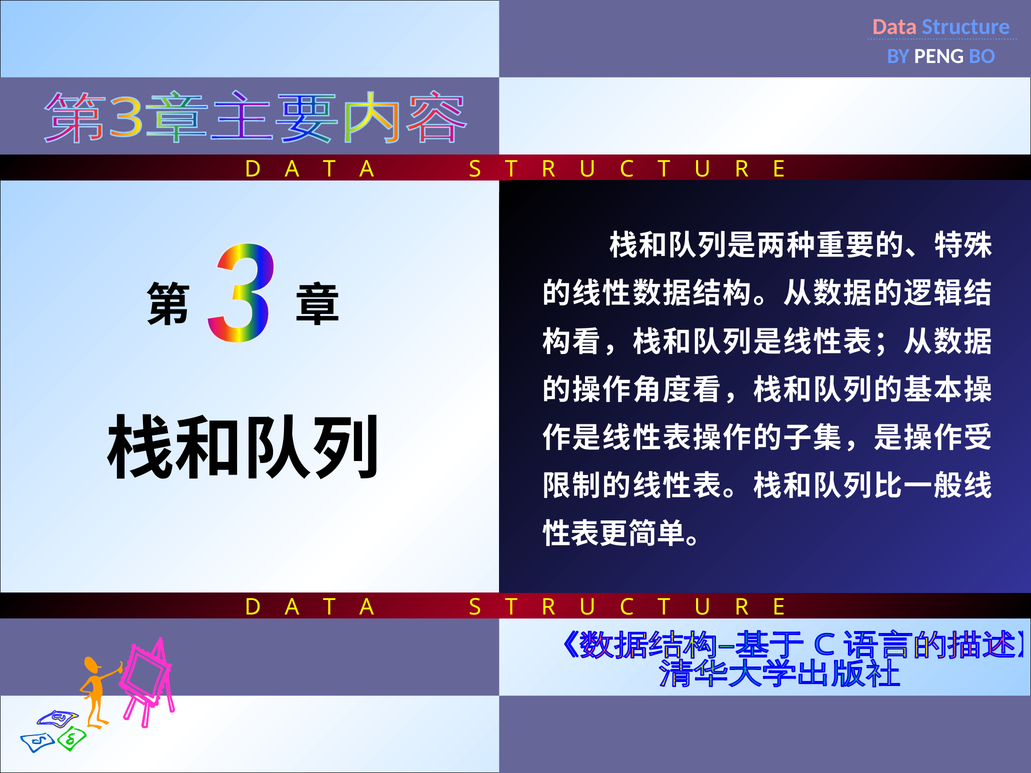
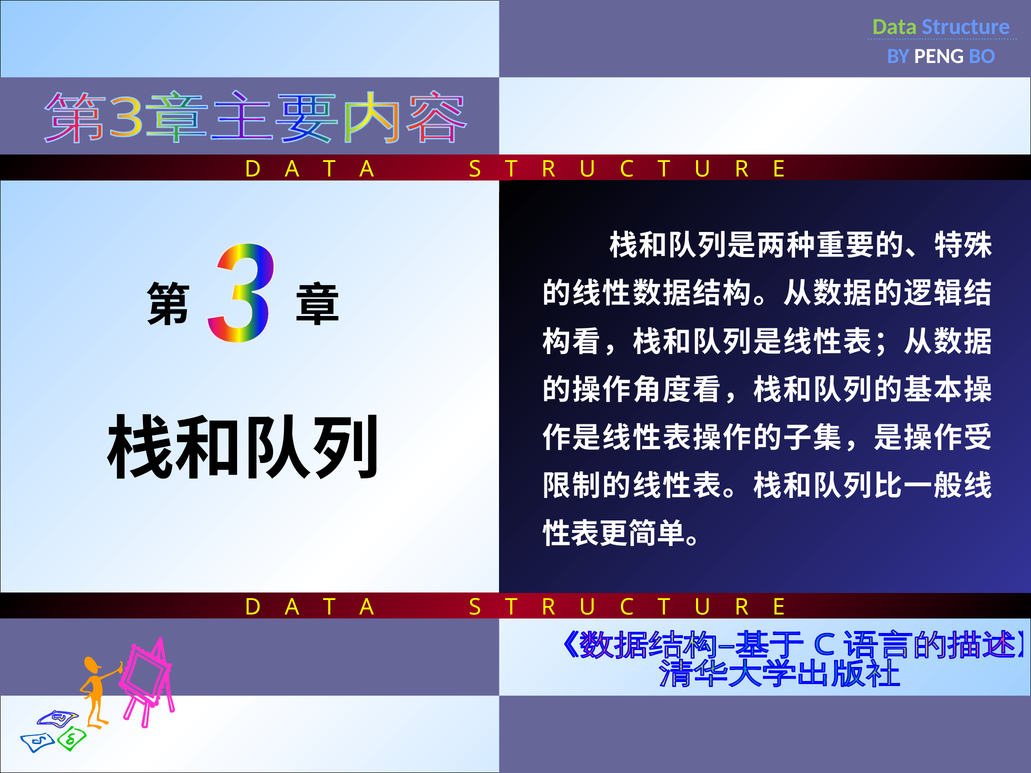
Data colour: pink -> light green (895, 27)
